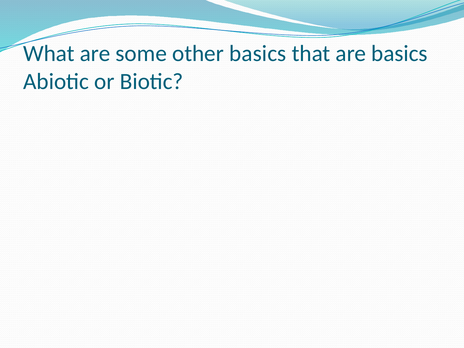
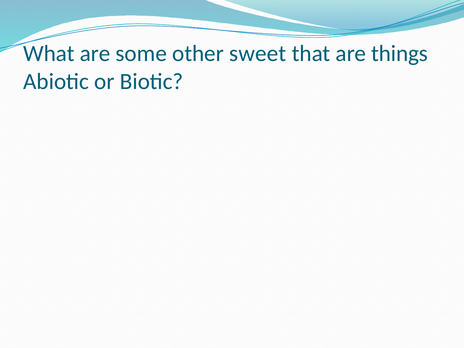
other basics: basics -> sweet (258, 54)
are basics: basics -> things (400, 54)
